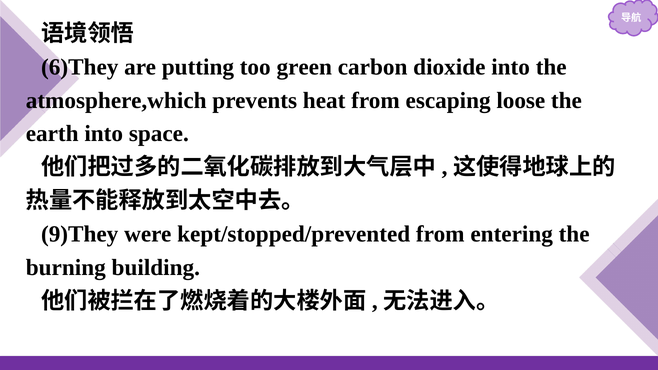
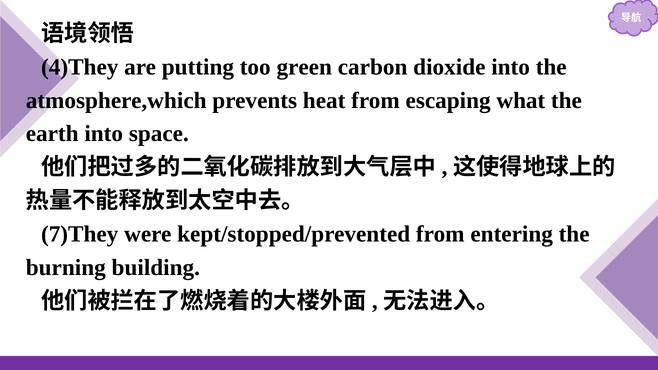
6)They: 6)They -> 4)They (80, 67)
loose: loose -> what (521, 100)
9)They: 9)They -> 7)They (80, 234)
